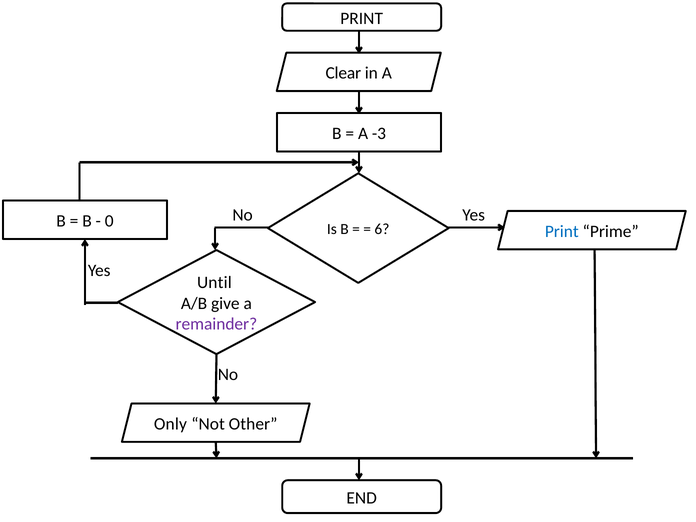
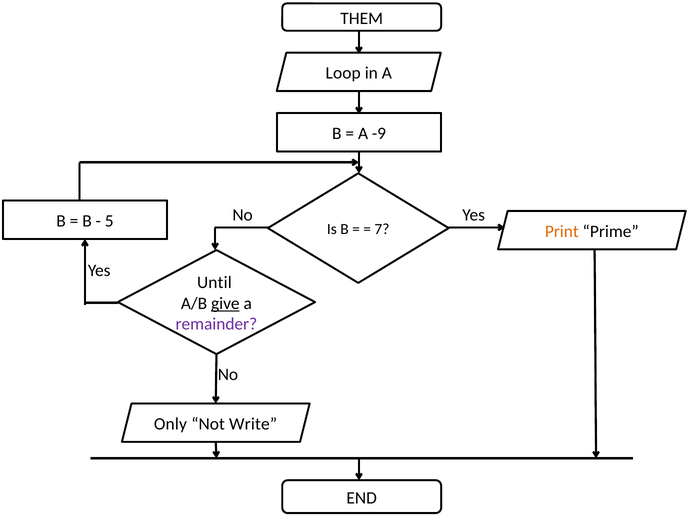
PRINT: PRINT -> THEM (362, 18)
Clear: Clear -> Loop (343, 73)
-3: -3 -> -9 (379, 133)
0: 0 -> 5 (109, 221)
6: 6 -> 7 (382, 229)
Print colour: blue -> orange (562, 231)
give underline: none -> present (225, 303)
Other: Other -> Write (253, 424)
